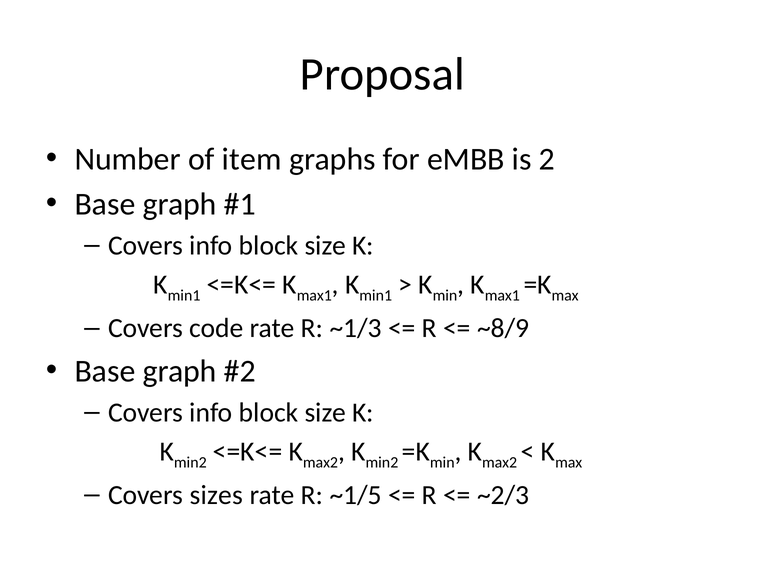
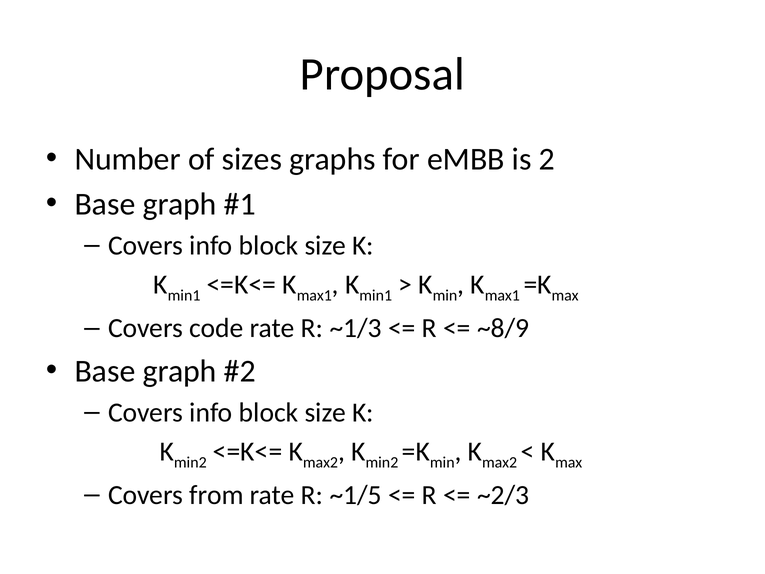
item: item -> sizes (252, 159)
sizes: sizes -> from (217, 495)
